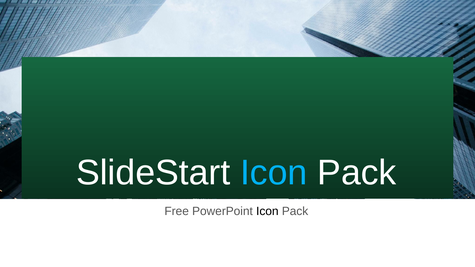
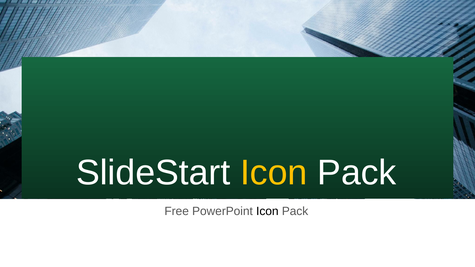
Icon colour: light blue -> yellow (274, 173)
